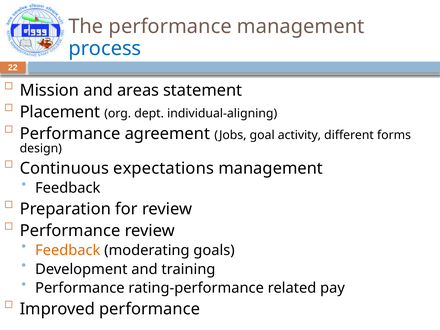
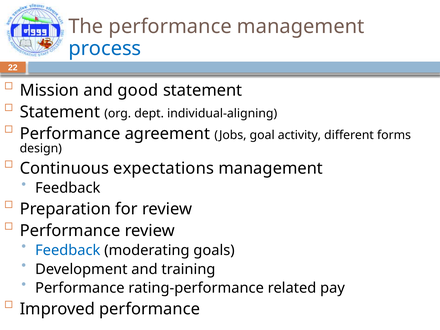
areas: areas -> good (138, 90)
Placement: Placement -> Statement (60, 112)
Feedback colour: orange -> blue (68, 250)
